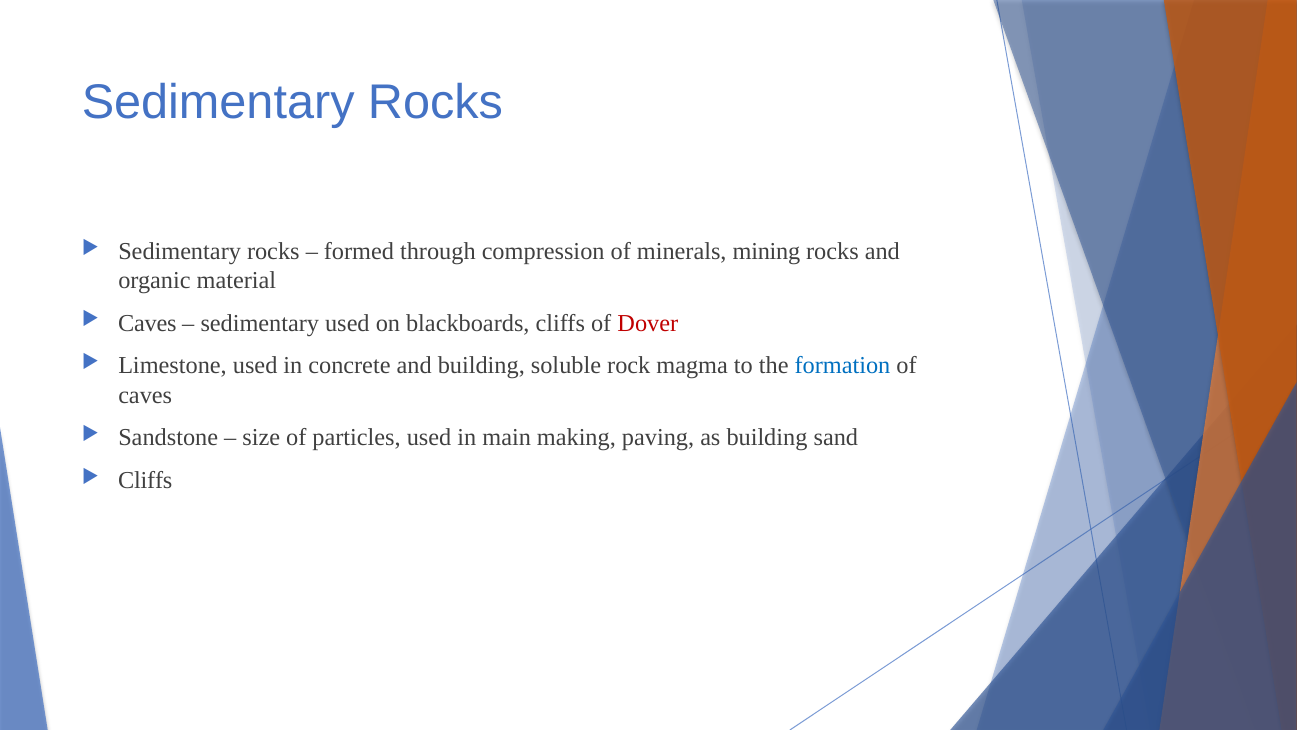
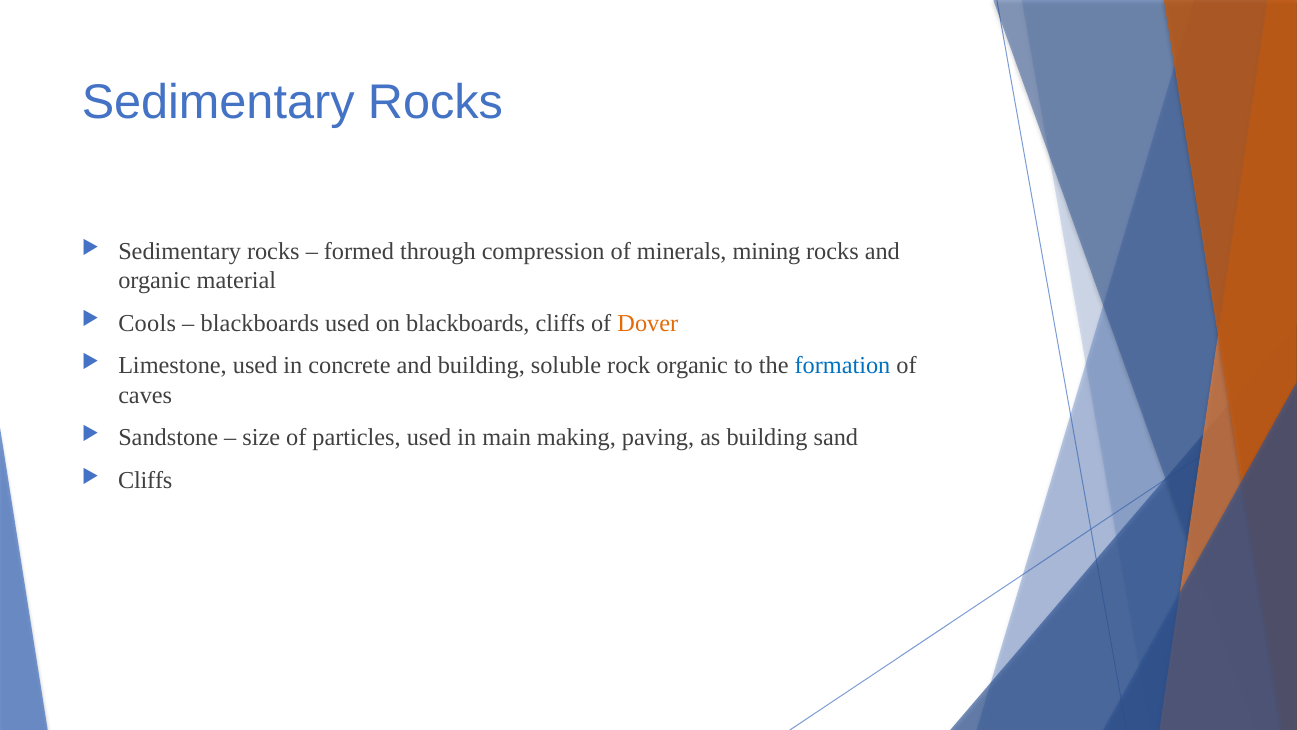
Caves: Caves -> Cools (147, 323)
sedimentary: sedimentary -> blackboards (260, 323)
Dover colour: red -> orange (648, 323)
rock magma: magma -> organic (692, 366)
